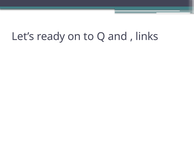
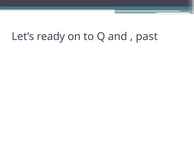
links: links -> past (147, 36)
